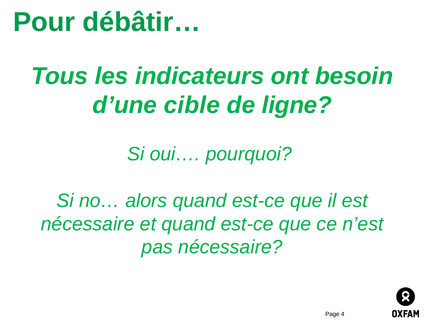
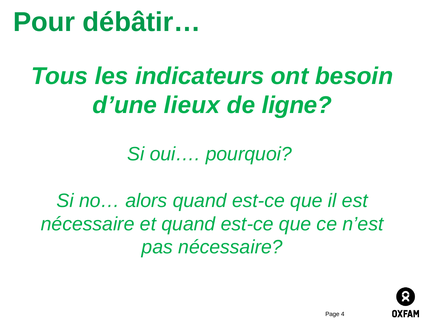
cible: cible -> lieux (192, 105)
